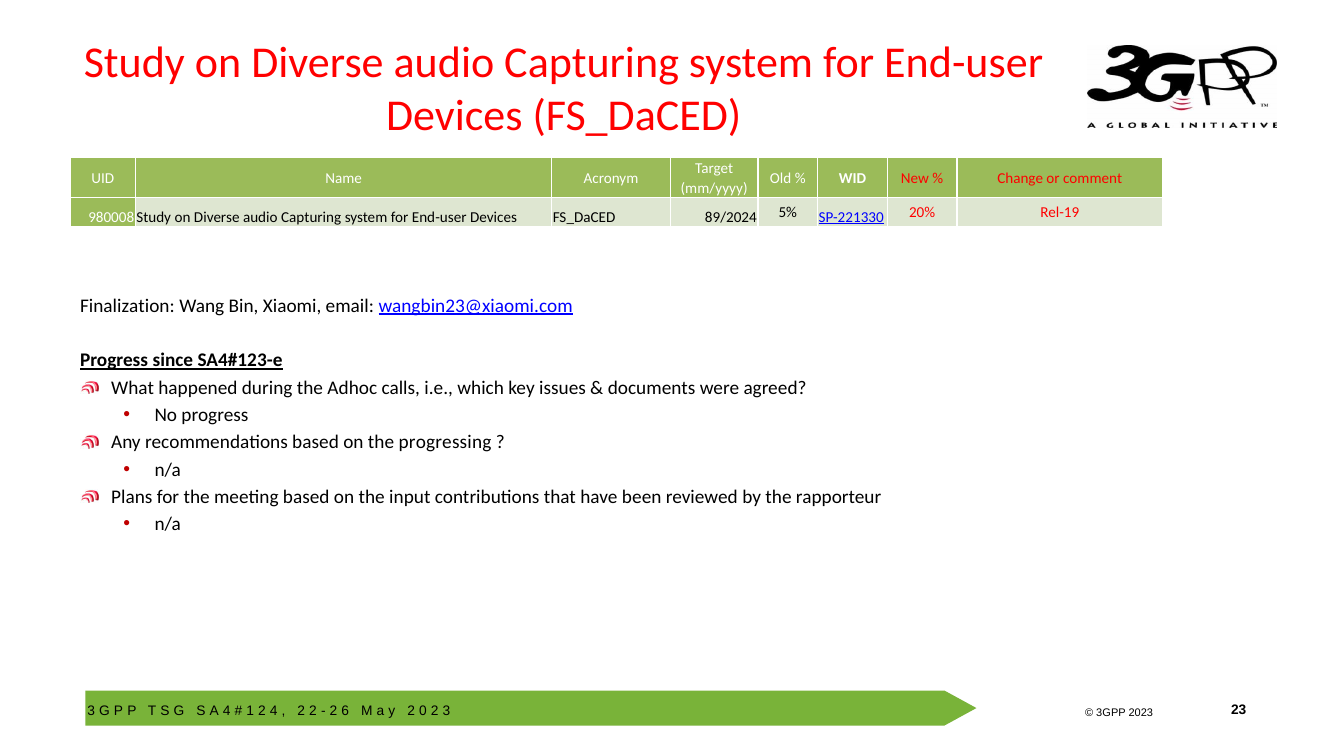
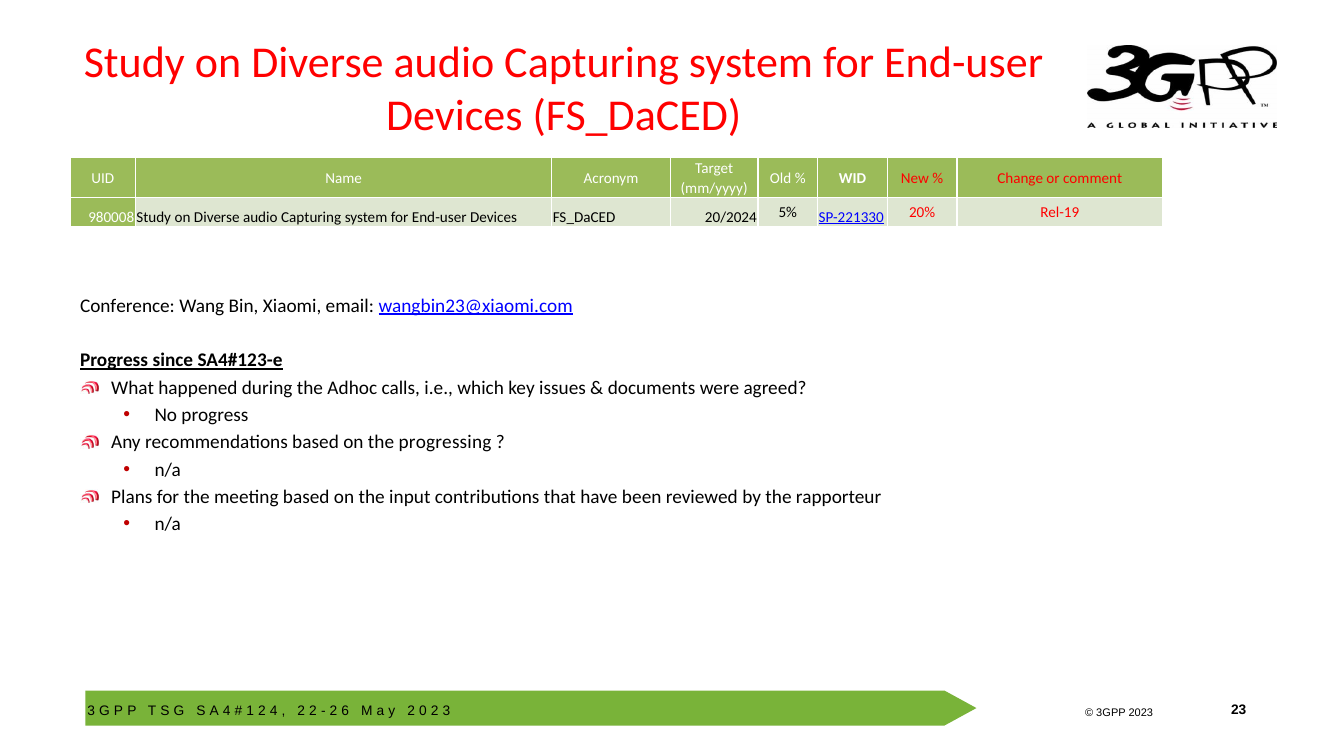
89/2024: 89/2024 -> 20/2024 (731, 217)
Finalization: Finalization -> Conference (127, 306)
